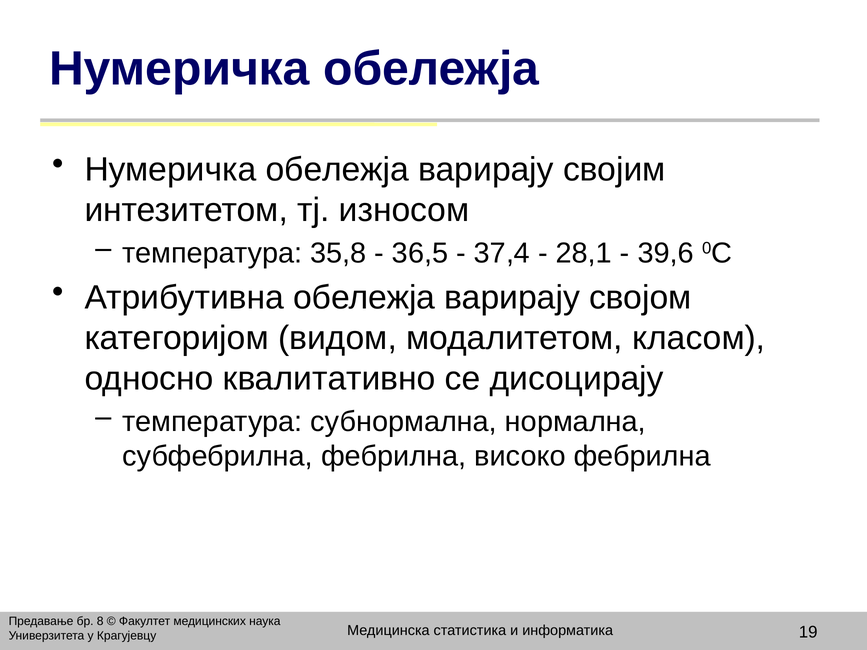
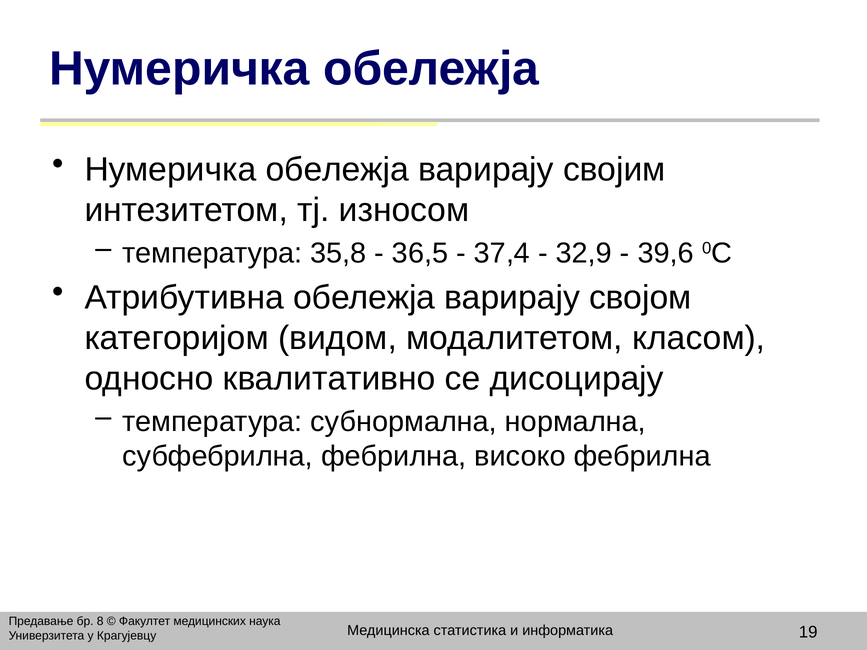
28,1: 28,1 -> 32,9 (584, 253)
